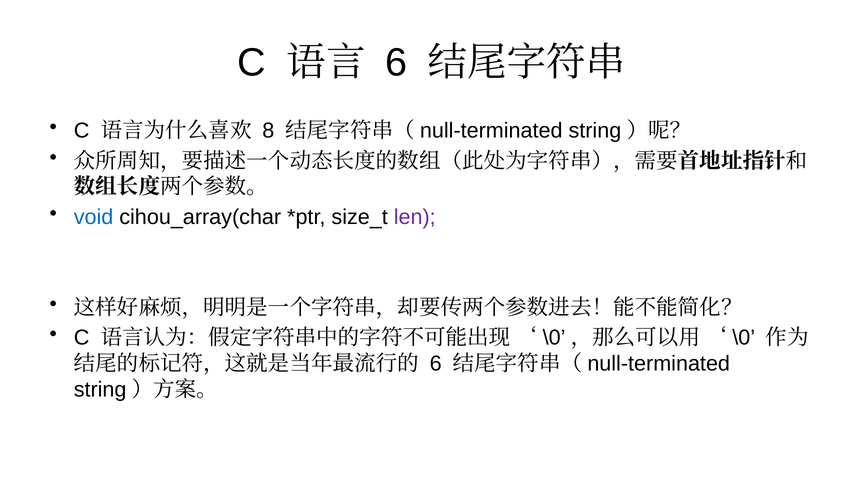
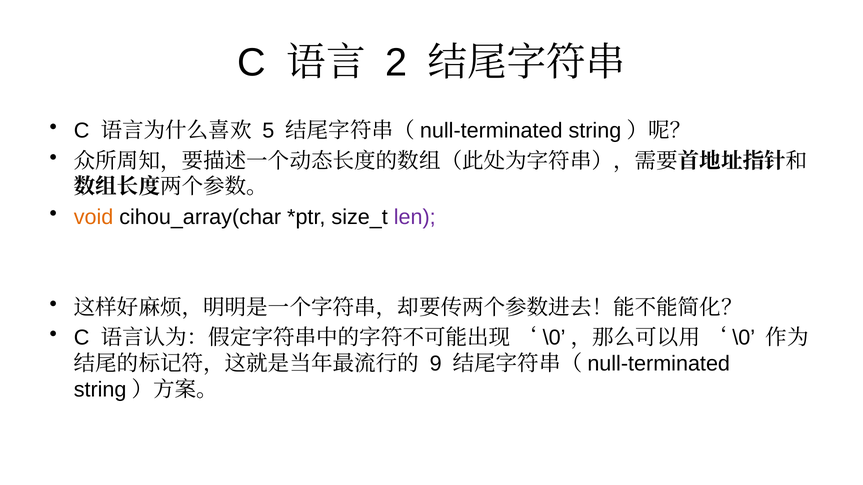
6: 6 -> 2 (396, 63)
8: 8 -> 5 (268, 131)
void colour: blue -> orange (94, 217)
6: 6 -> 9 (436, 364)
